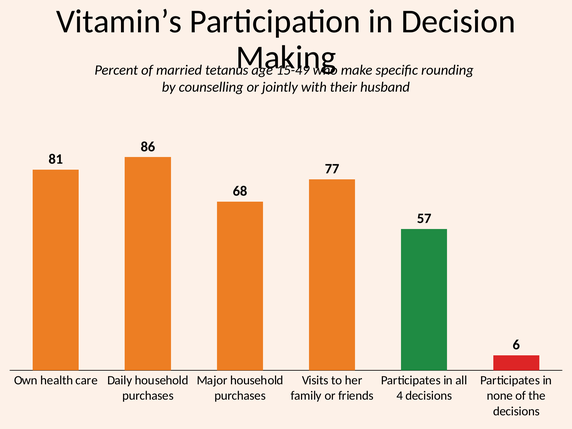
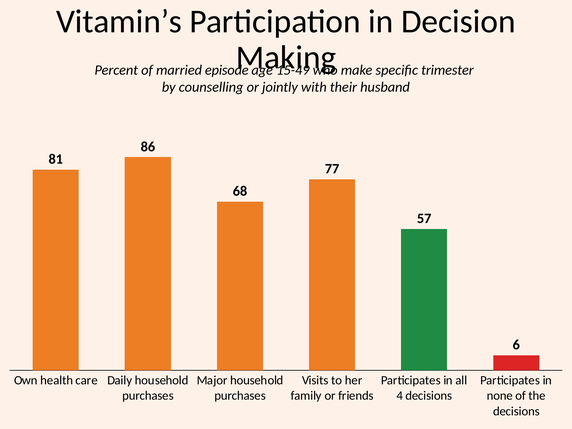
tetanus: tetanus -> episode (227, 70)
rounding: rounding -> trimester (447, 70)
